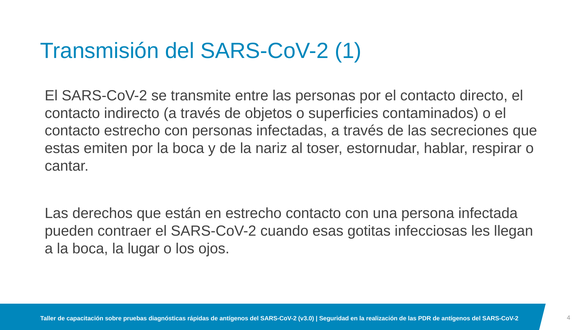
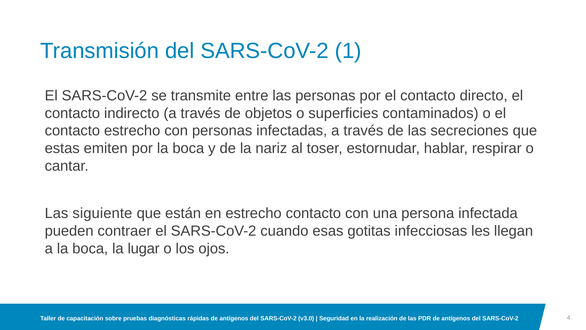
derechos: derechos -> siguiente (102, 213)
